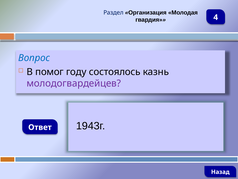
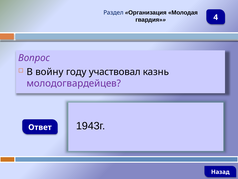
Вопрос colour: blue -> purple (34, 58)
помог: помог -> войну (49, 72)
состоялось: состоялось -> участвовал (115, 72)
